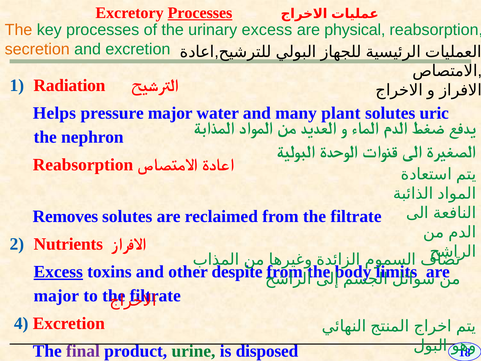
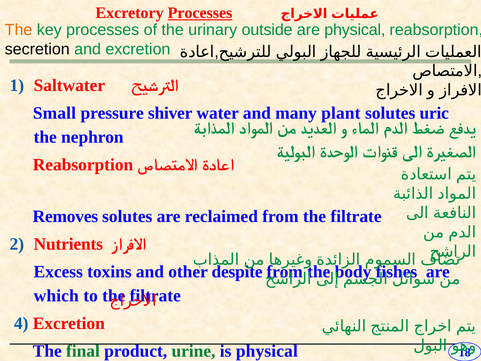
urinary excess: excess -> outside (267, 30)
secretion colour: orange -> black (37, 49)
Radiation: Radiation -> Saltwater (69, 85)
Helps: Helps -> Small (54, 113)
pressure major: major -> shiver (170, 113)
Excess underline: present -> none (58, 272)
limits: limits -> fishes (396, 272)
major: major -> which (56, 295)
final colour: purple -> green (83, 351)
is disposed: disposed -> physical (267, 351)
